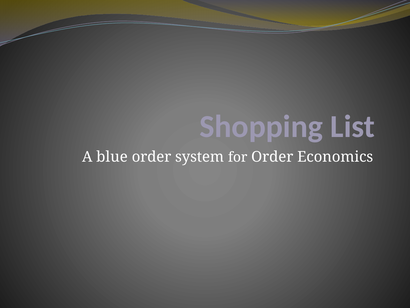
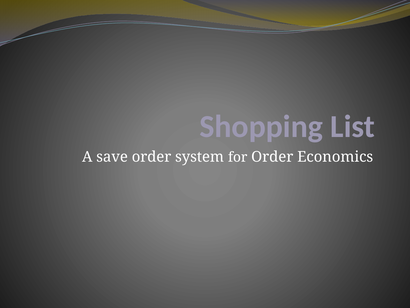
blue: blue -> save (112, 157)
